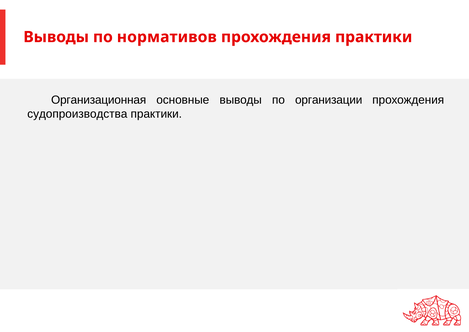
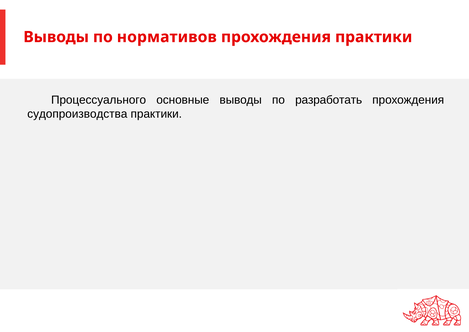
Организационная: Организационная -> Процессуального (99, 100)
организации: организации -> разработать (329, 100)
